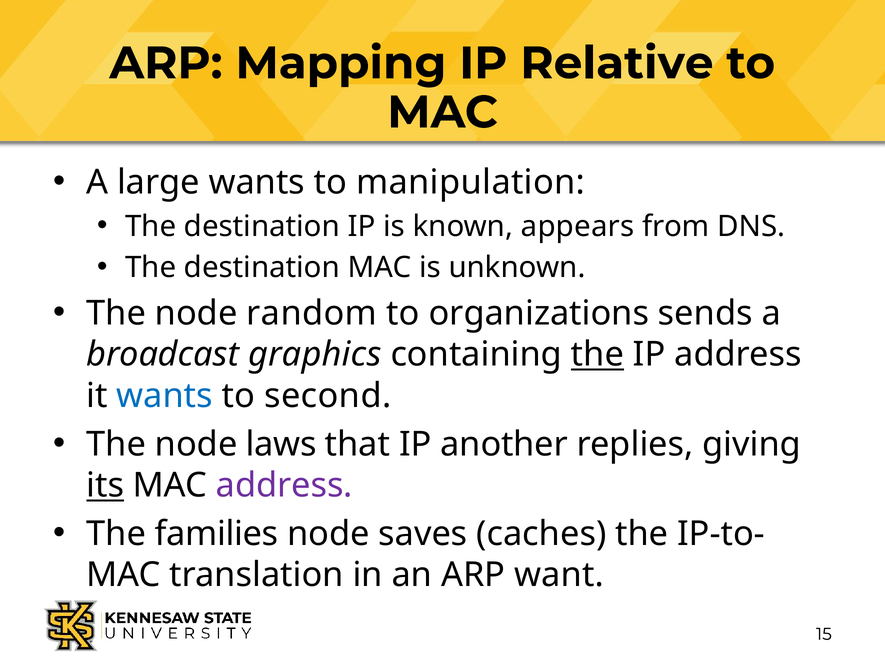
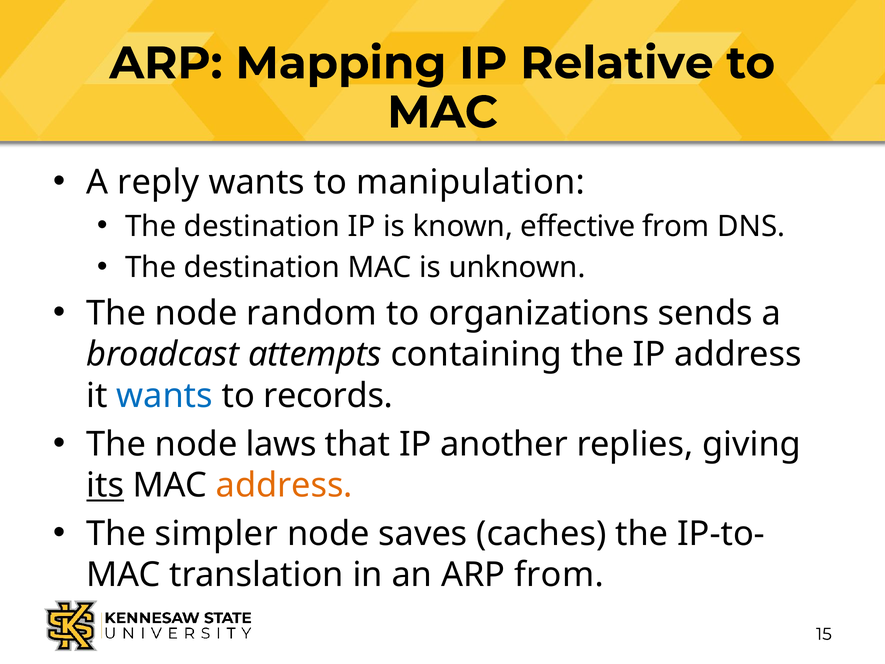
large: large -> reply (158, 182)
appears: appears -> effective (578, 226)
graphics: graphics -> attempts (315, 354)
the underline: present -> none (598, 354)
second: second -> records (328, 396)
address colour: purple -> orange (284, 485)
families: families -> simpler (216, 534)
ARP want: want -> from (559, 575)
